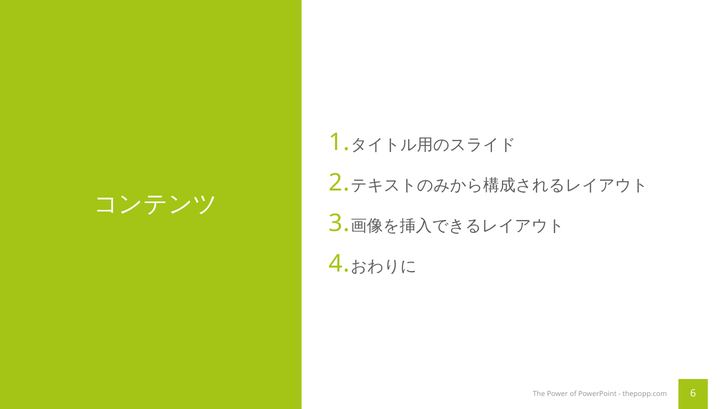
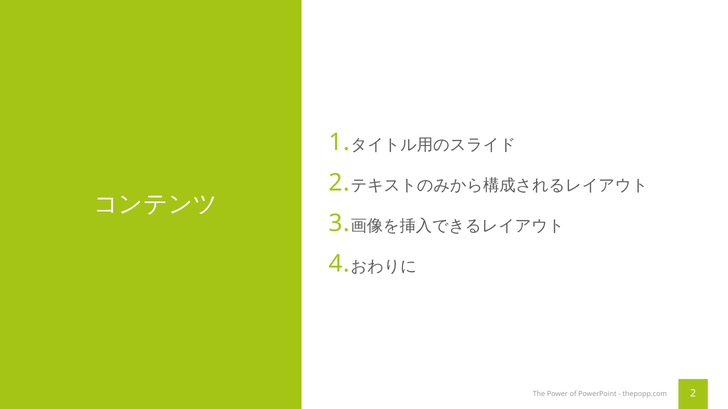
thepopp.com 6: 6 -> 2 (693, 394)
